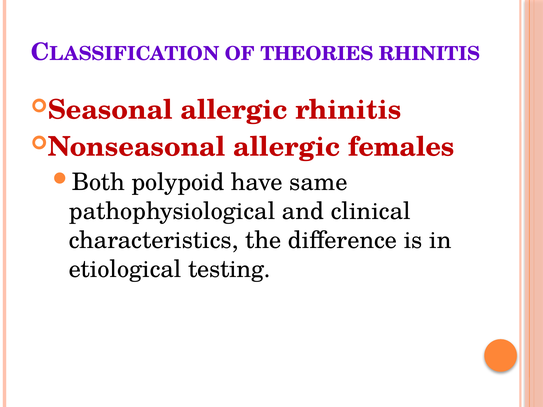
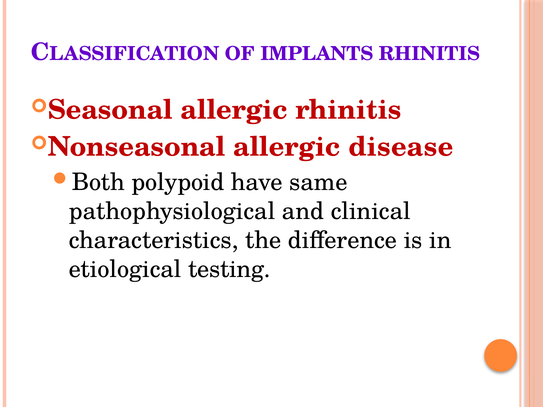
THEORIES: THEORIES -> IMPLANTS (317, 54)
females: females -> disease (401, 147)
